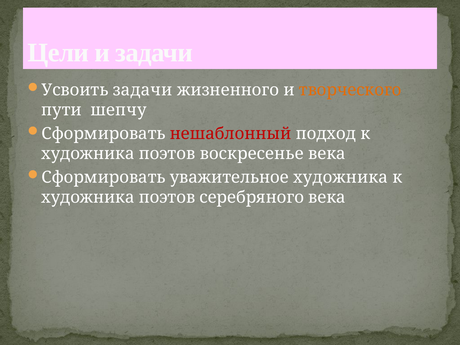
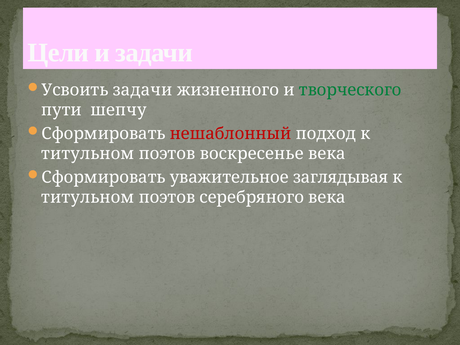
творческого colour: orange -> green (350, 90)
художника: художника -> титульном (88, 154)
уважительное художника: художника -> заглядывая (341, 177)
художника: художника -> титульном (88, 197)
